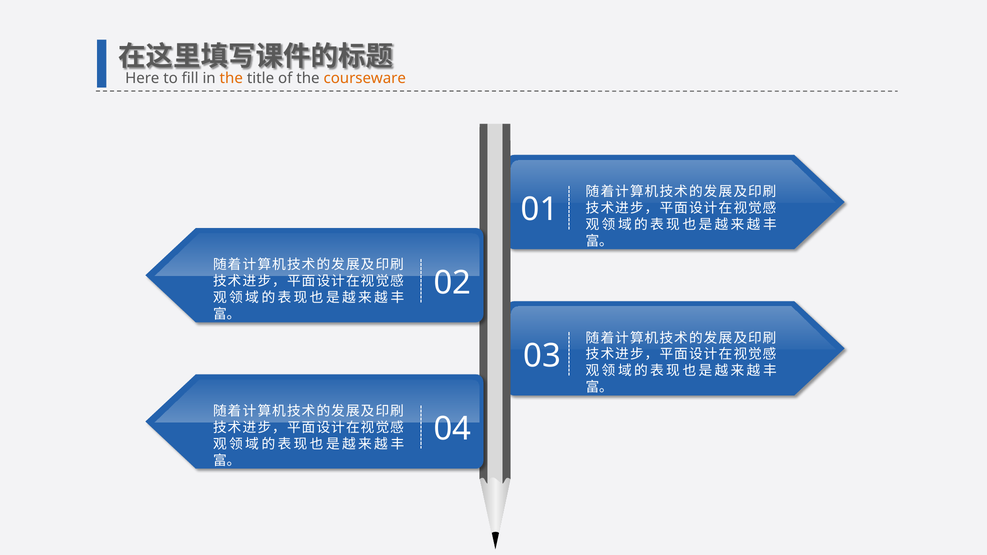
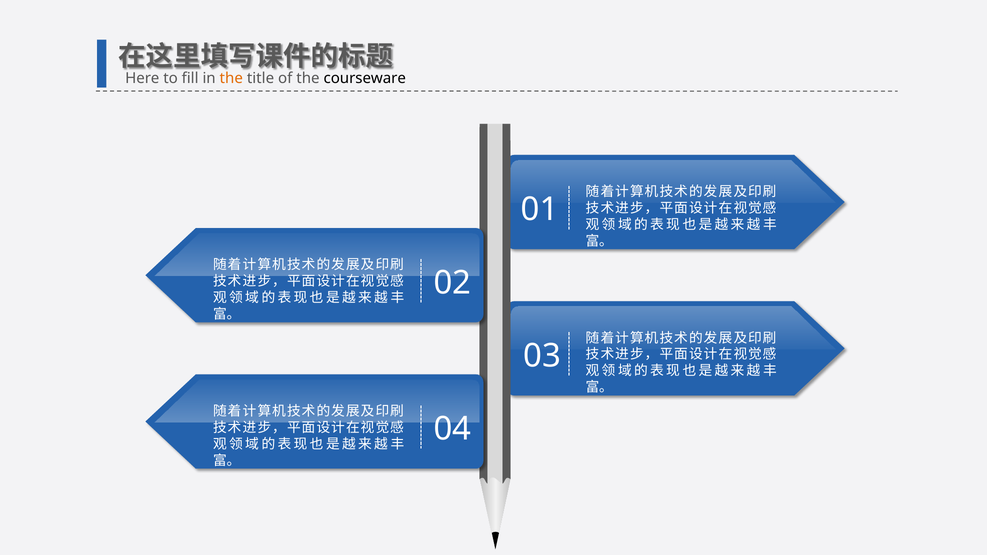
courseware colour: orange -> black (365, 78)
